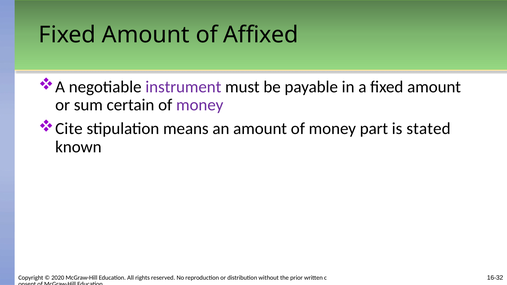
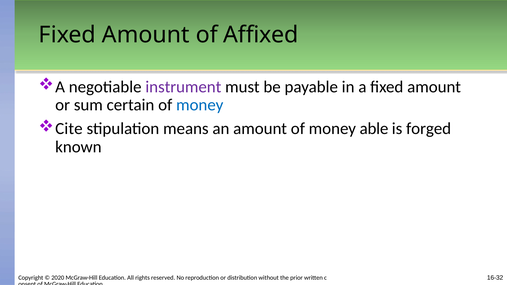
money colour: purple -> blue (200, 105)
part: part -> able (374, 129)
stated: stated -> forged (429, 129)
